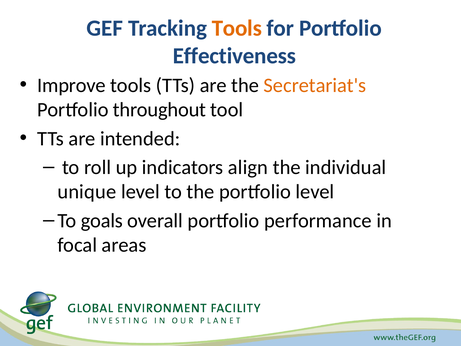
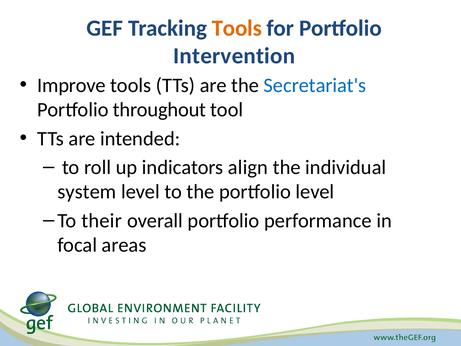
Effectiveness: Effectiveness -> Intervention (234, 56)
Secretariat's colour: orange -> blue (315, 85)
unique: unique -> system (87, 192)
goals: goals -> their (102, 220)
